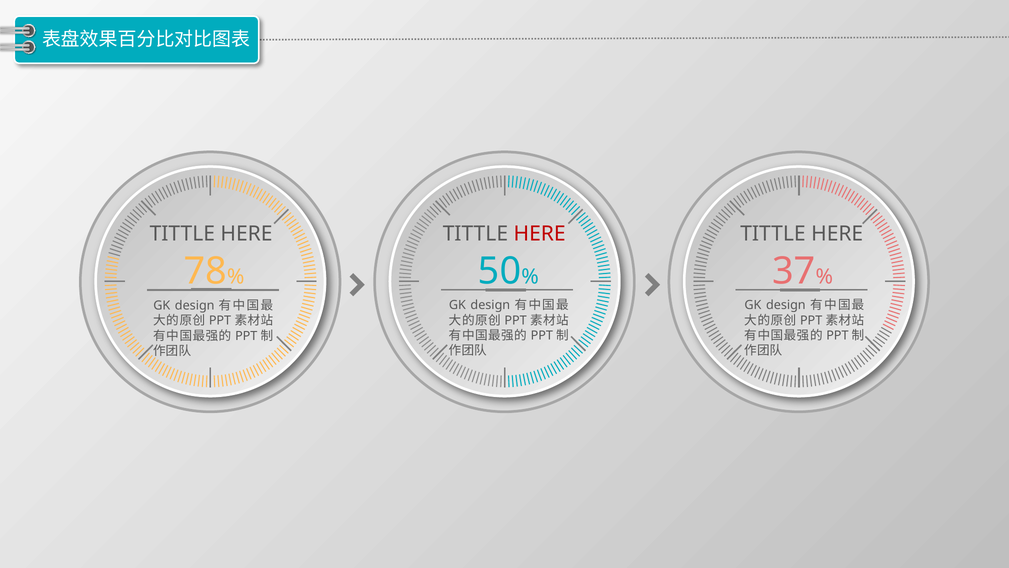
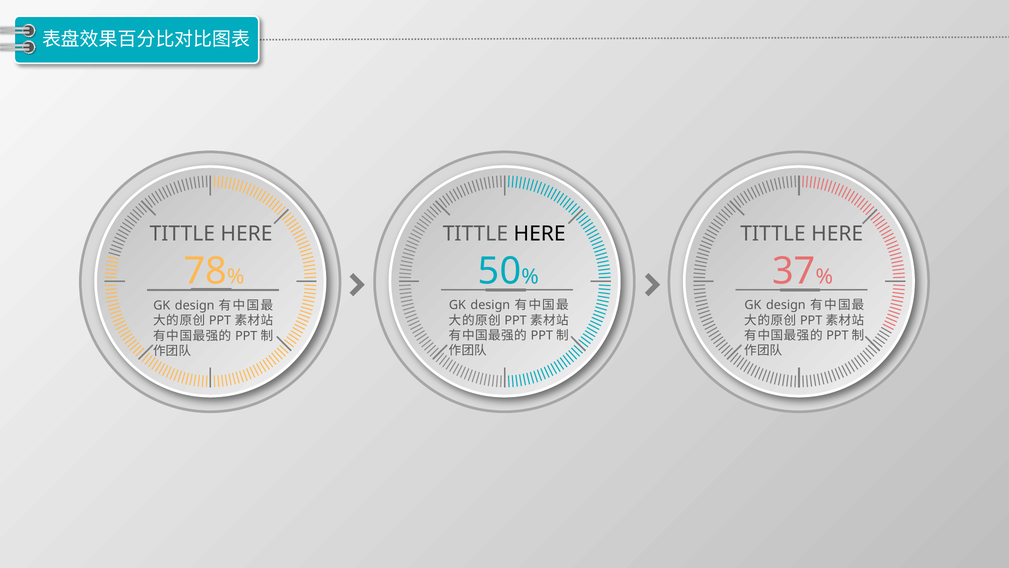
HERE colour: red -> black (540, 233)
